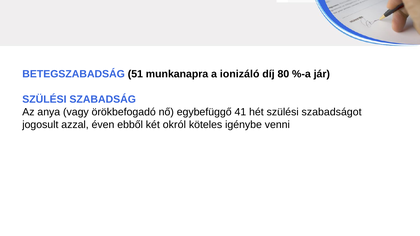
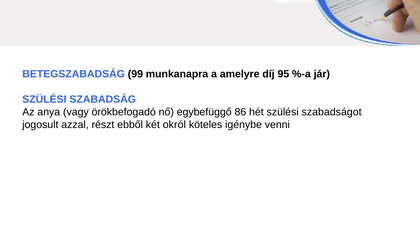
51: 51 -> 99 (135, 74)
ionizáló: ionizáló -> amelyre (240, 74)
80: 80 -> 95 (283, 74)
41: 41 -> 86 (240, 112)
éven: éven -> részt (103, 125)
